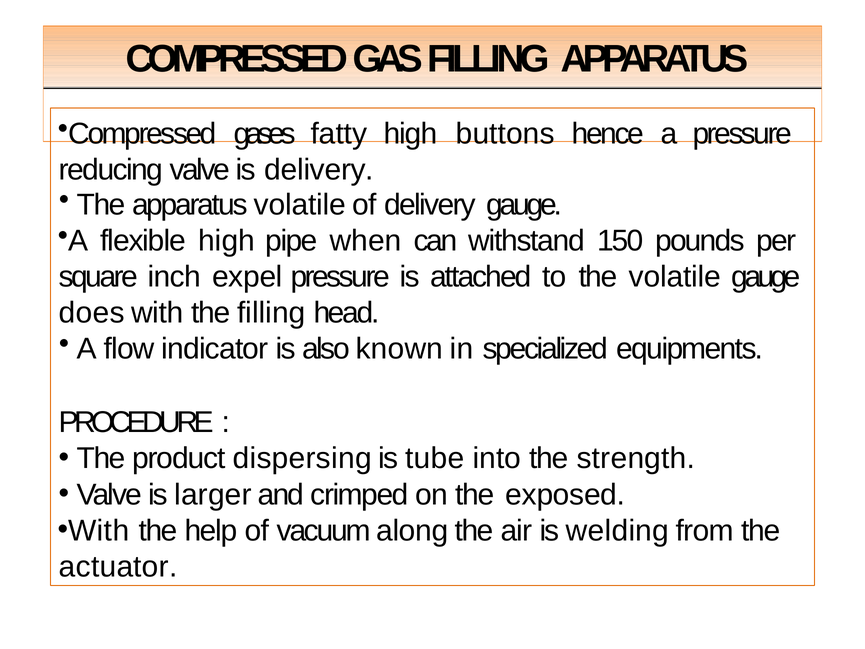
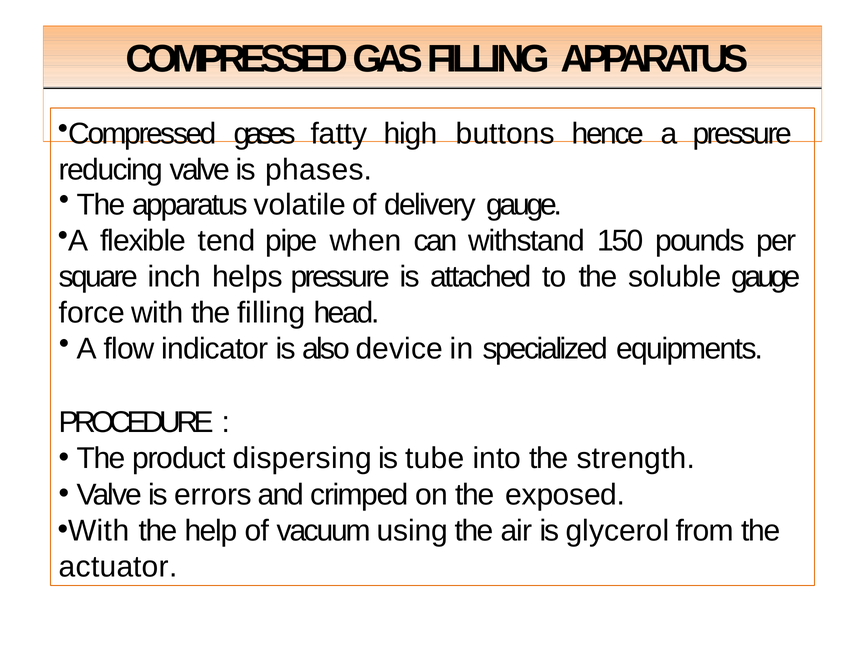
is delivery: delivery -> phases (319, 170)
flexible high: high -> tend (227, 241)
expel: expel -> helps (247, 277)
the volatile: volatile -> soluble (675, 277)
does: does -> force (92, 313)
known: known -> device (399, 349)
larger: larger -> errors (213, 494)
along: along -> using (412, 530)
welding: welding -> glycerol (618, 530)
